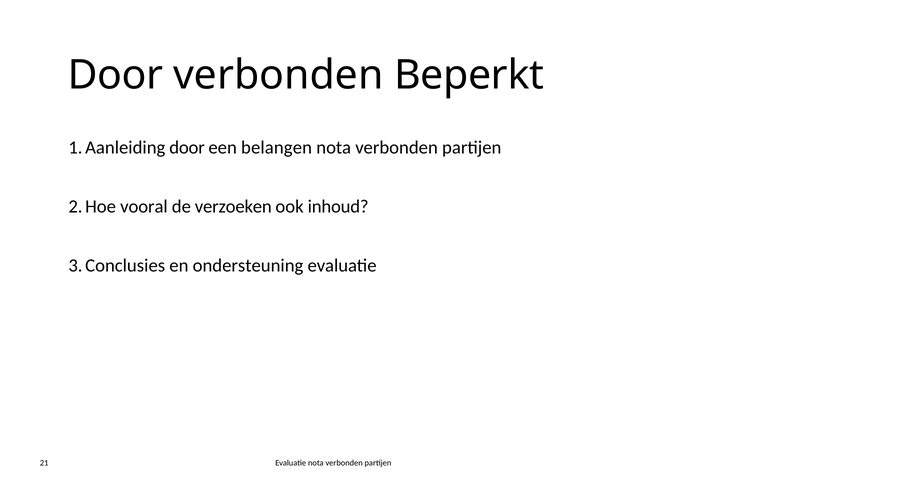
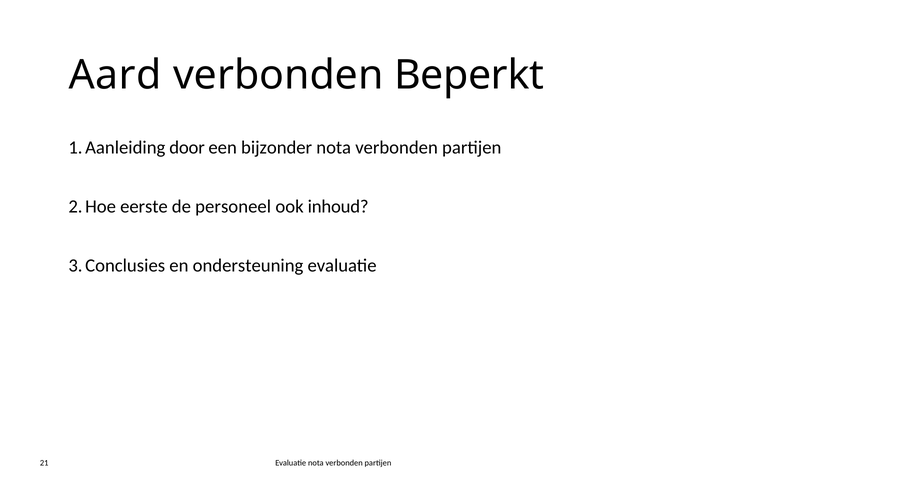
Door: Door -> Aard (115, 75)
belangen: belangen -> bijzonder (277, 148)
vooral: vooral -> eerste (144, 207)
verzoeken: verzoeken -> personeel (233, 207)
